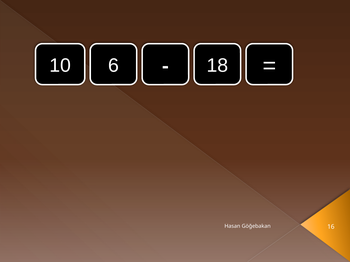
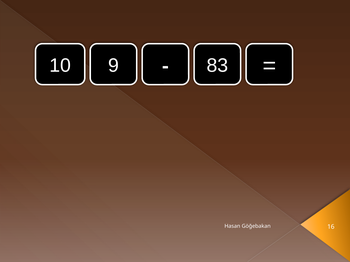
6: 6 -> 9 (113, 66)
18: 18 -> 83 (217, 66)
